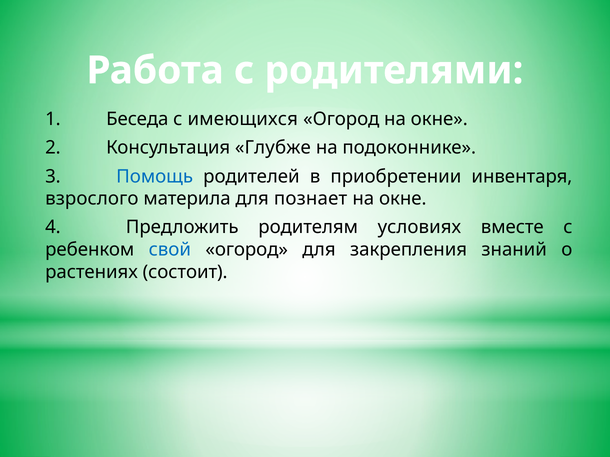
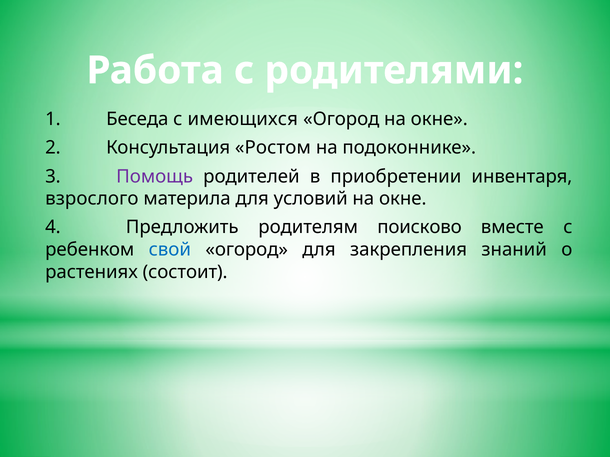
Глубже: Глубже -> Ростом (273, 148)
Помощь colour: blue -> purple (155, 177)
познает: познает -> условий (311, 199)
условиях: условиях -> поисково (420, 227)
